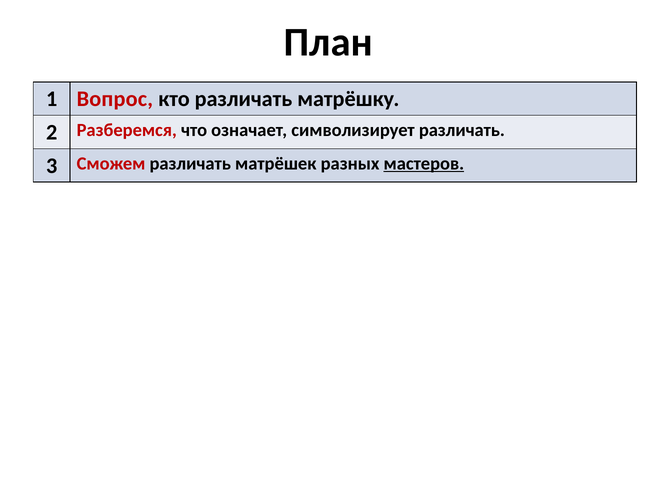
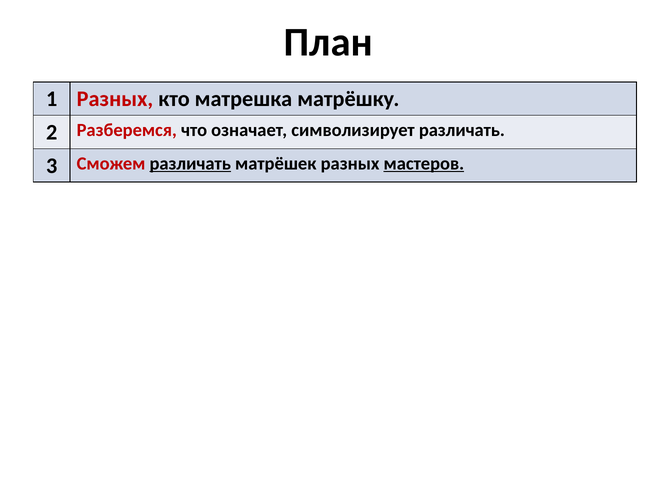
1 Вопрос: Вопрос -> Разных (115, 99)
кто различать: различать -> матрешка (243, 99)
различать underline: none -> present (190, 163)
